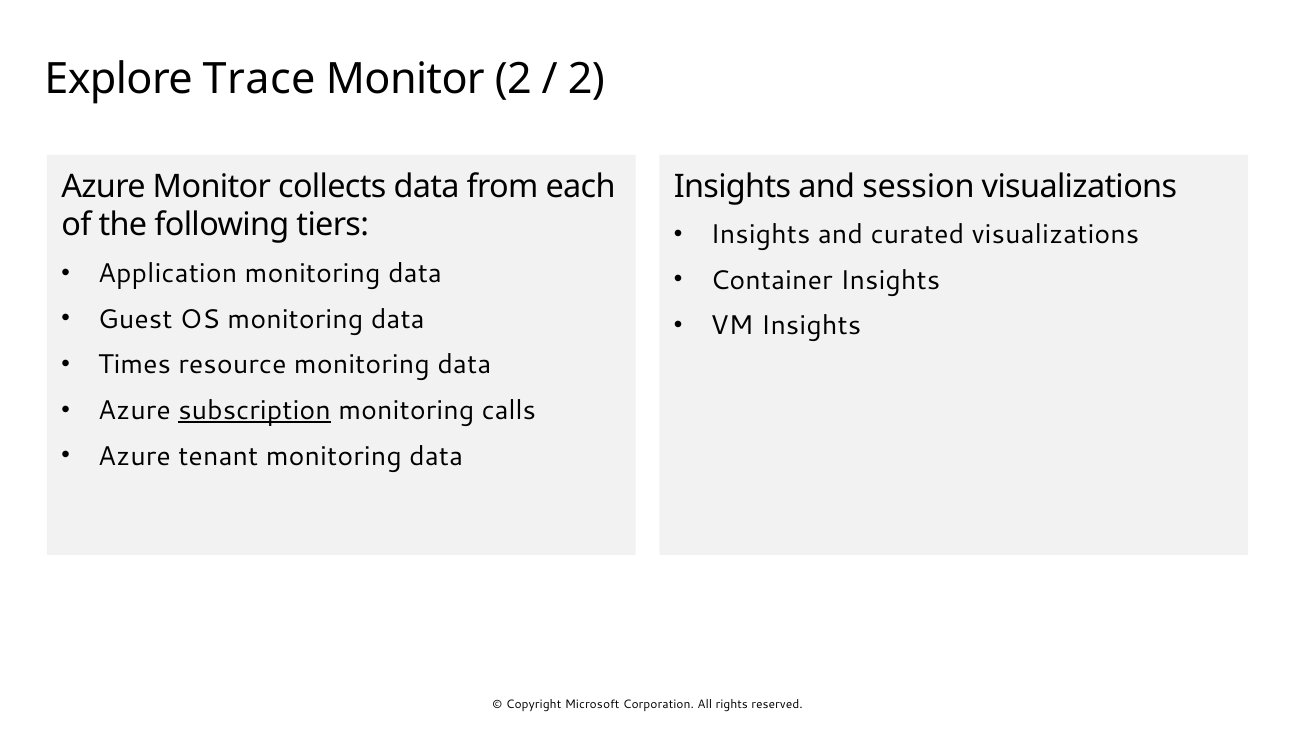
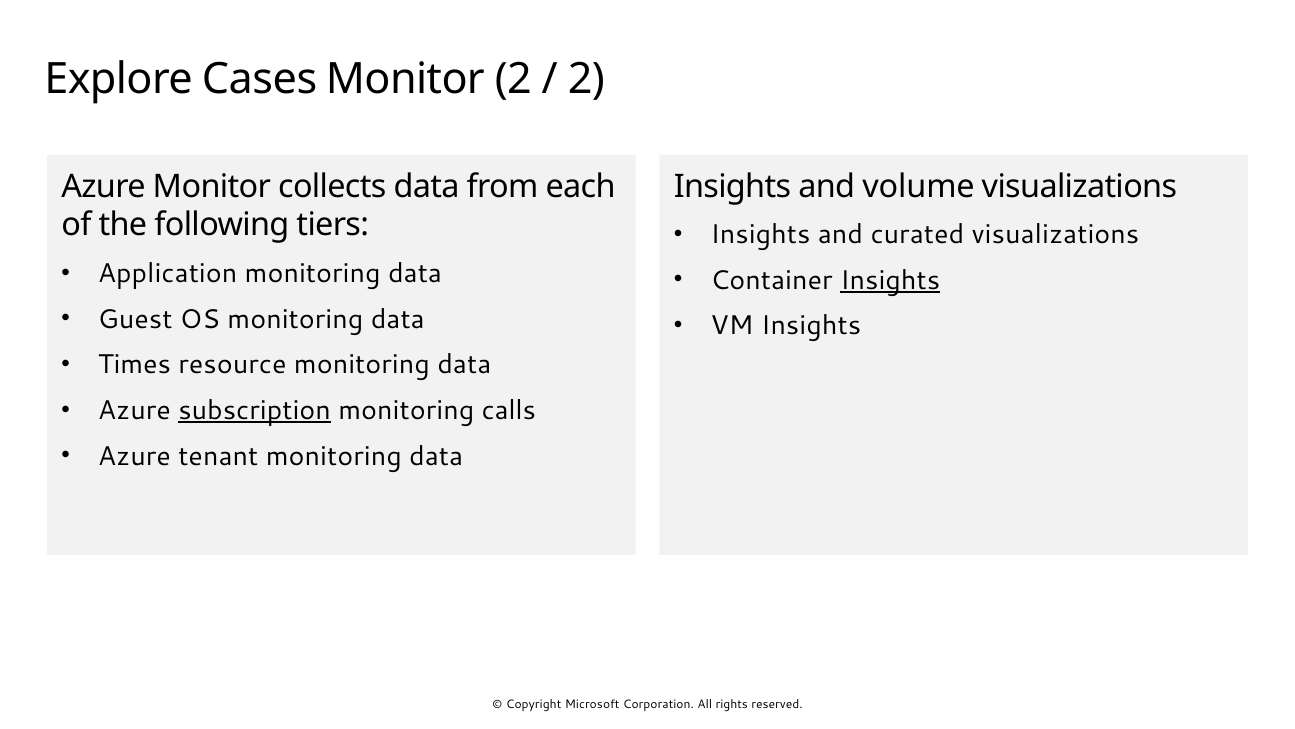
Trace: Trace -> Cases (260, 80)
session: session -> volume (919, 186)
Insights underline: none -> present (890, 280)
